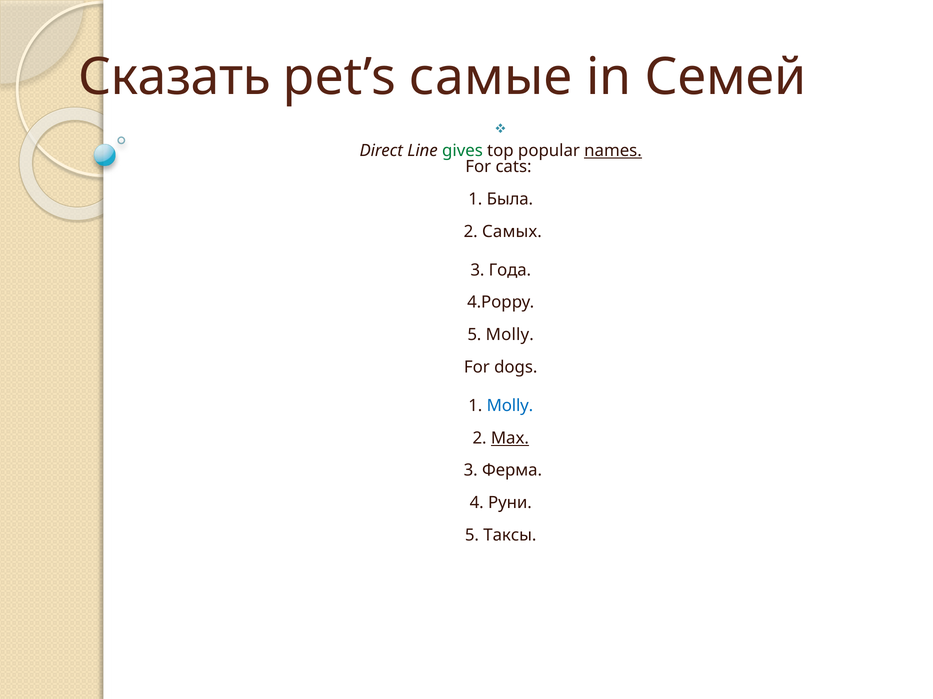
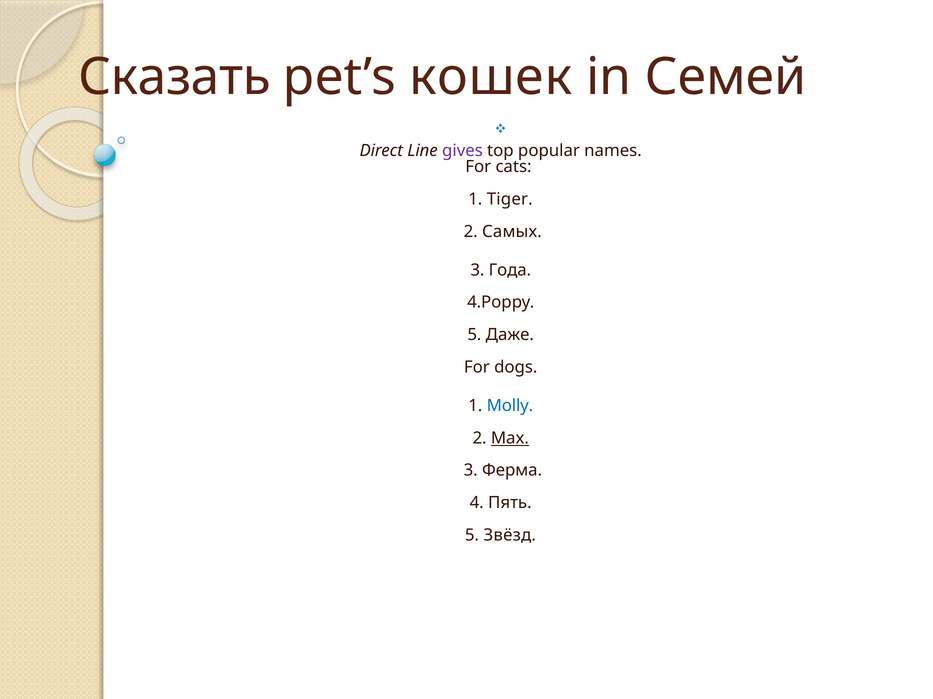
самые: самые -> кошек (491, 77)
gives colour: green -> purple (462, 151)
names underline: present -> none (613, 151)
Была: Была -> Tiger (510, 199)
5 Molly: Molly -> Даже (510, 335)
Руни: Руни -> Пять (510, 503)
Таксы: Таксы -> Звёзд (510, 536)
